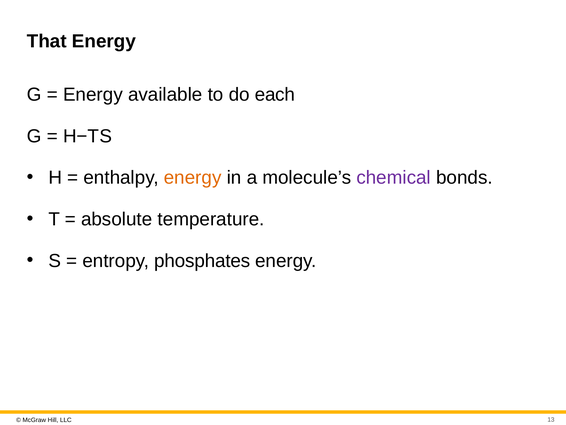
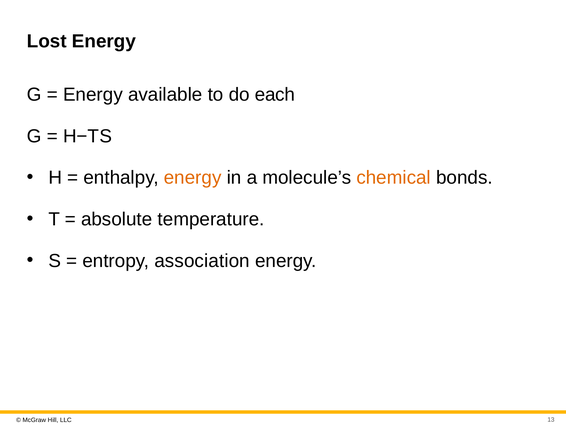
That: That -> Lost (47, 41)
chemical colour: purple -> orange (394, 177)
phosphates: phosphates -> association (202, 260)
